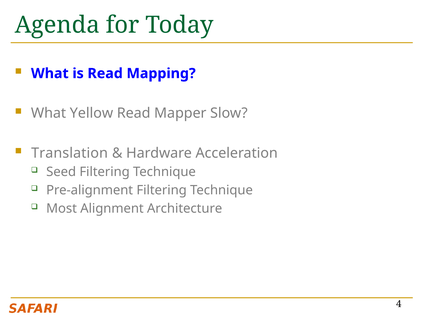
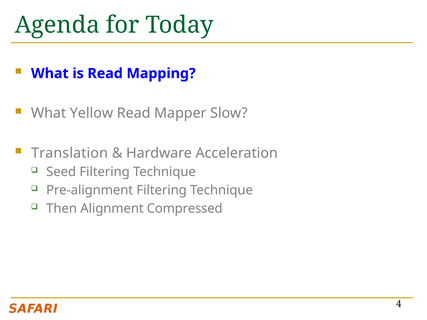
Most: Most -> Then (62, 209)
Architecture: Architecture -> Compressed (185, 209)
